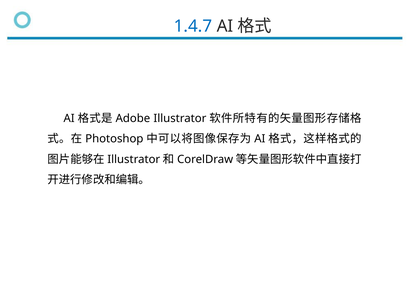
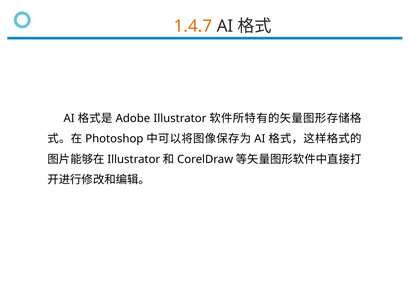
1.4.7 colour: blue -> orange (193, 26)
